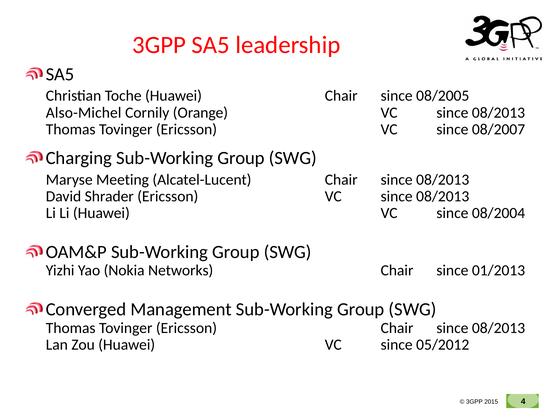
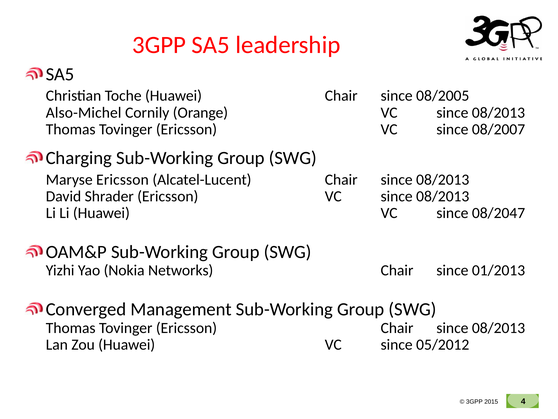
Maryse Meeting: Meeting -> Ericsson (122, 179)
08/2004: 08/2004 -> 08/2047 (499, 213)
